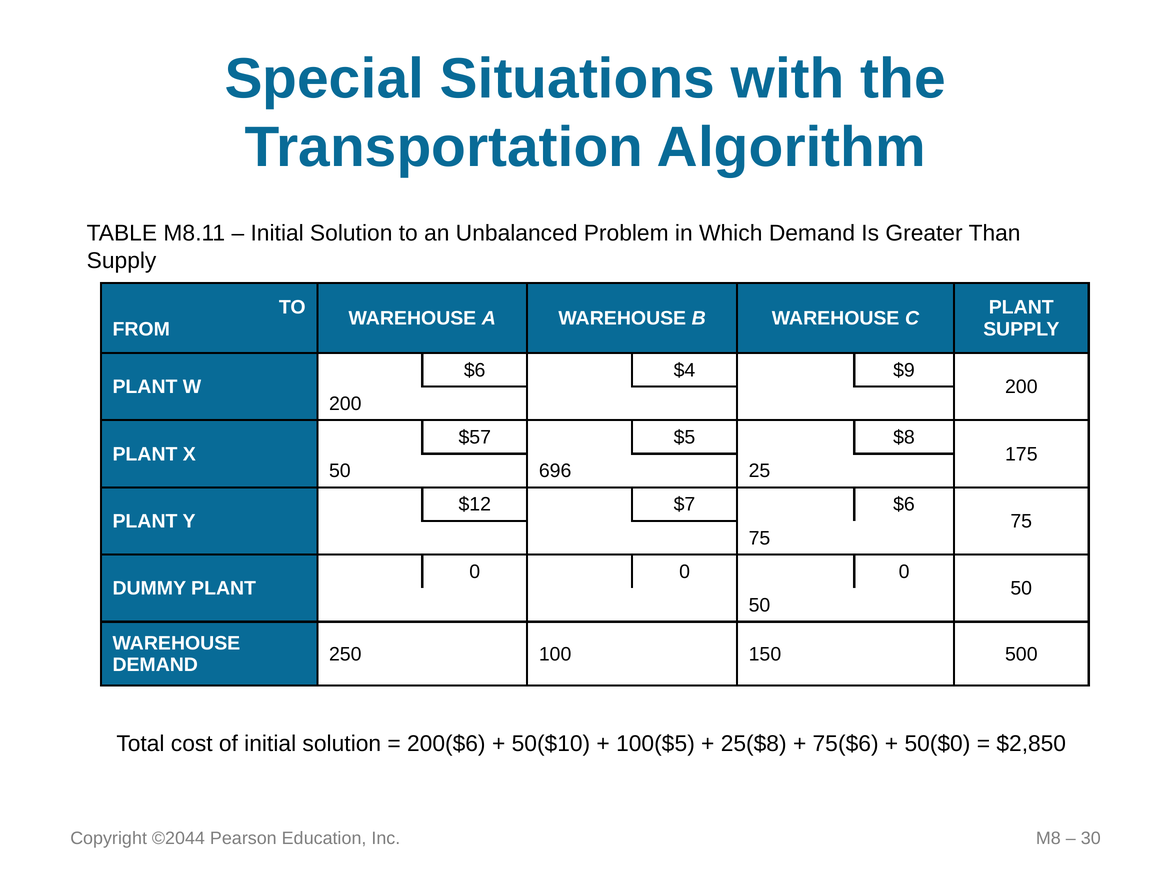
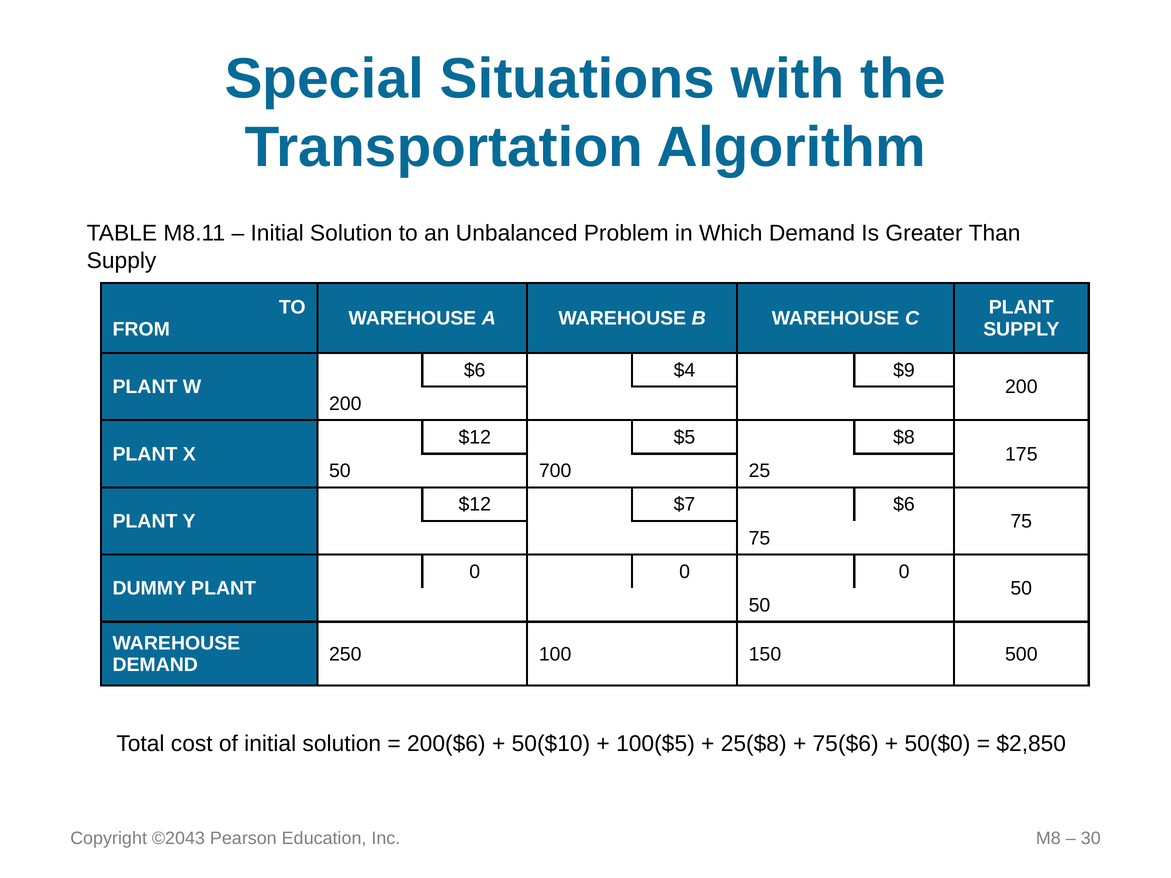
$57: $57 -> $12 (475, 437)
696: 696 -> 700 (555, 471)
©2044: ©2044 -> ©2043 (178, 839)
